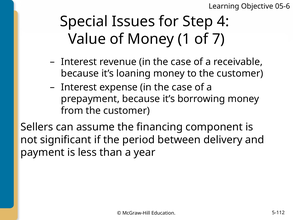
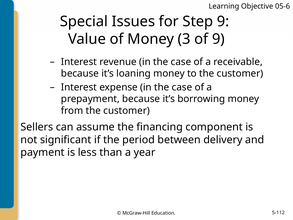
Step 4: 4 -> 9 (223, 22)
1: 1 -> 3 (184, 39)
of 7: 7 -> 9 (218, 39)
